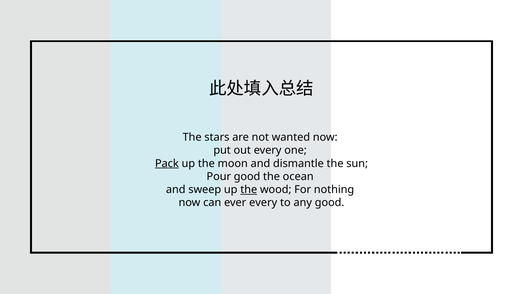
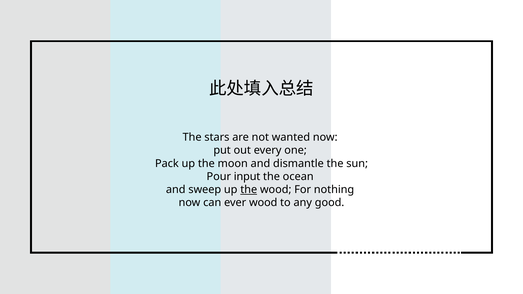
Pack underline: present -> none (167, 164)
Pour good: good -> input (247, 177)
ever every: every -> wood (263, 203)
